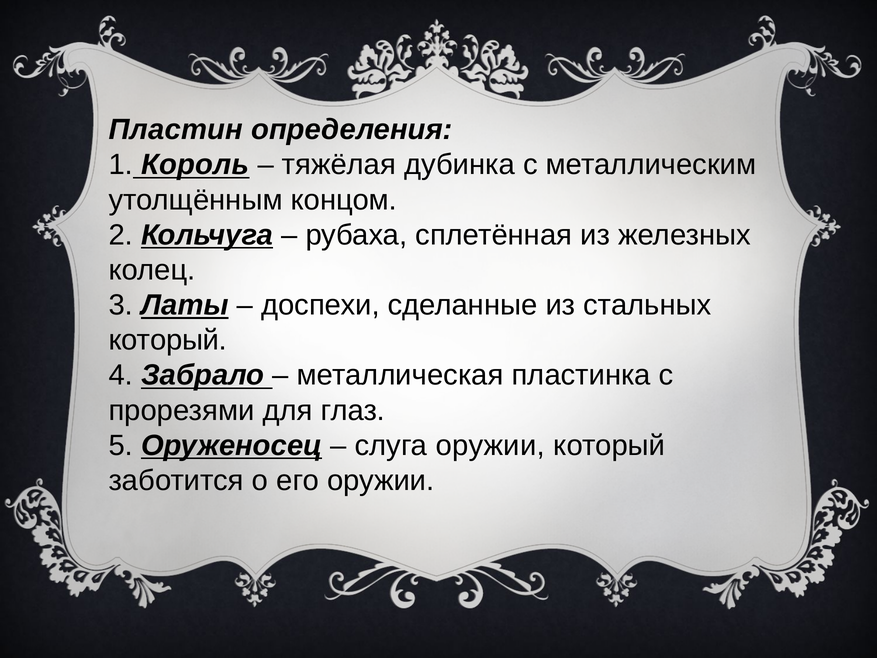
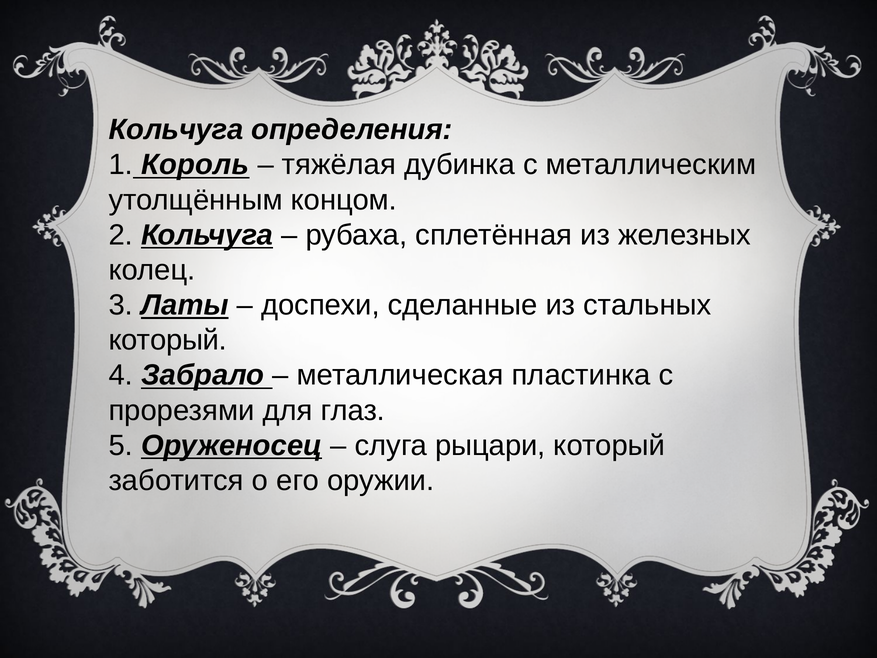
Пластин: Пластин -> Кольчуга (176, 130)
слуга оружии: оружии -> рыцари (490, 445)
